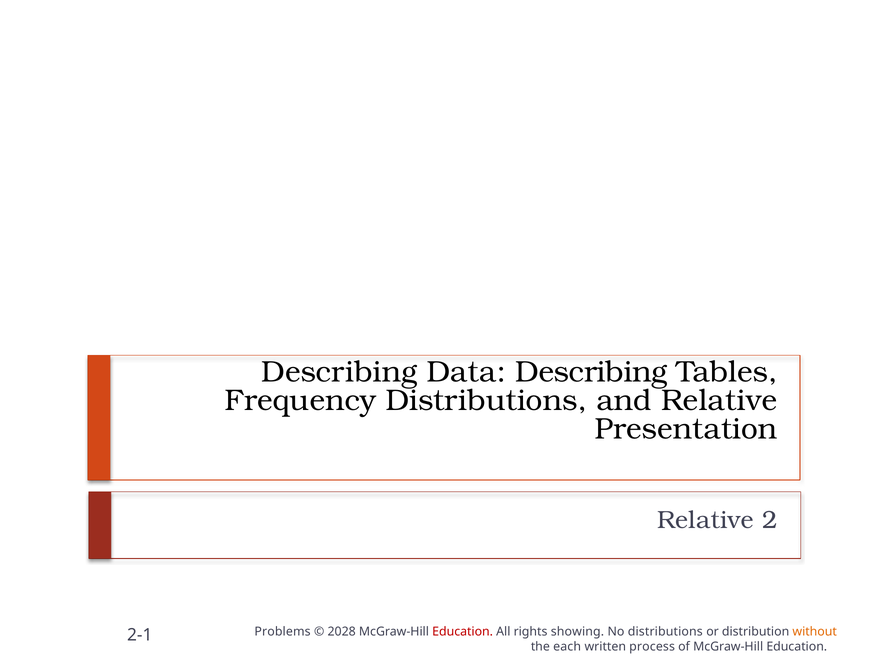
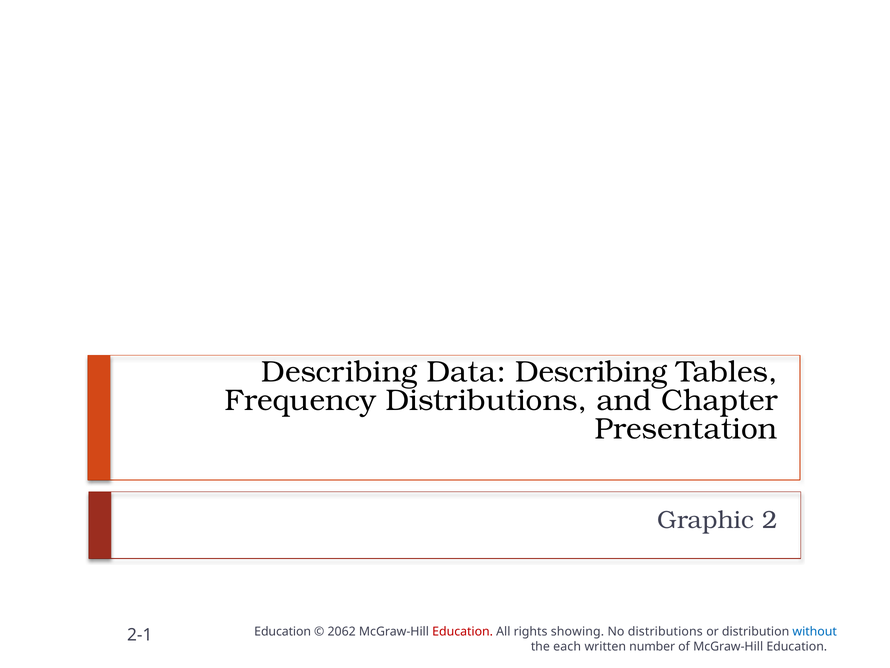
and Relative: Relative -> Chapter (719, 400)
Relative: Relative -> Graphic (706, 520)
Problems: Problems -> Education (283, 631)
2028: 2028 -> 2062 (342, 631)
without colour: orange -> blue (815, 631)
process: process -> number (652, 646)
